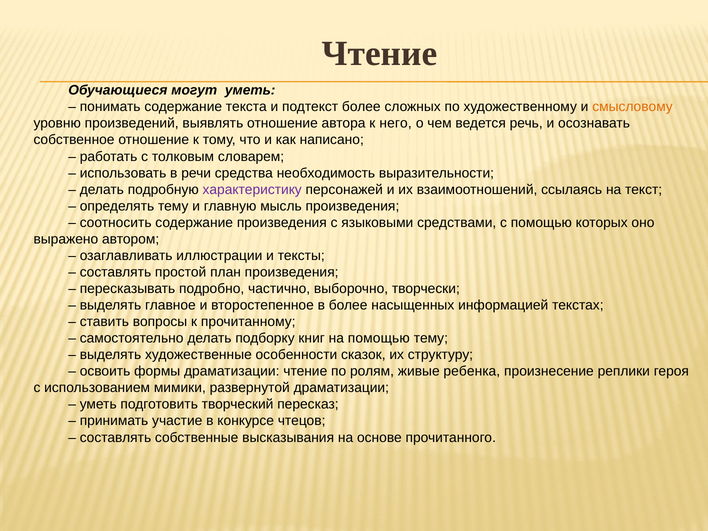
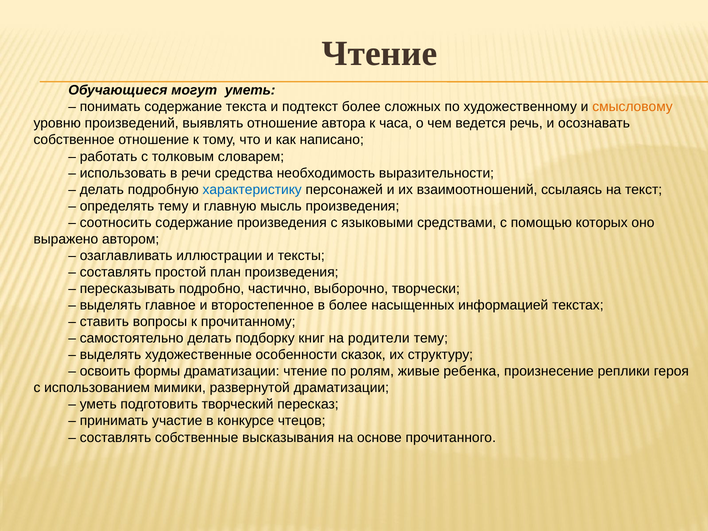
него: него -> часа (396, 123)
характеристику colour: purple -> blue (252, 190)
на помощью: помощью -> родители (379, 338)
